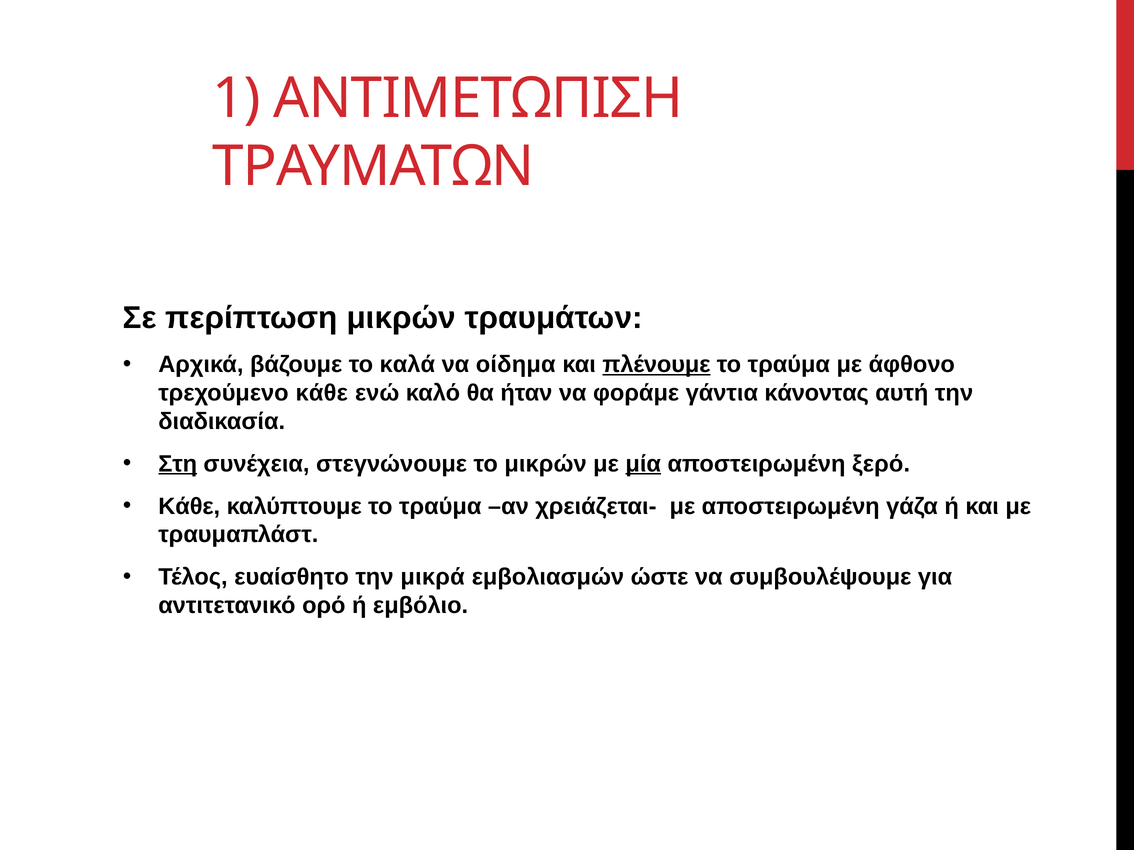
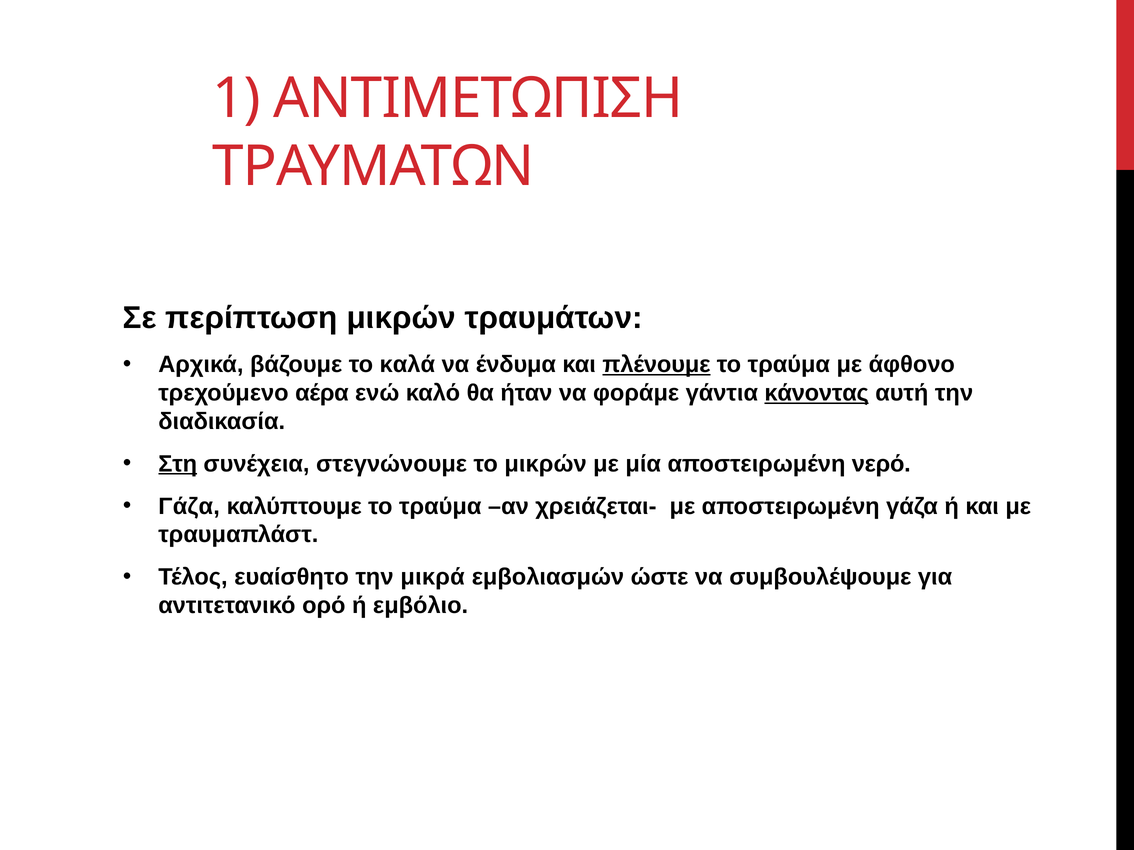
οίδημα: οίδημα -> ένδυμα (516, 365)
τρεχούμενο κάθε: κάθε -> αέρα (322, 393)
κάνοντας underline: none -> present (817, 393)
μία underline: present -> none (643, 464)
ξερό: ξερό -> νερό (881, 464)
Κάθε: Κάθε -> Γάζα (189, 507)
